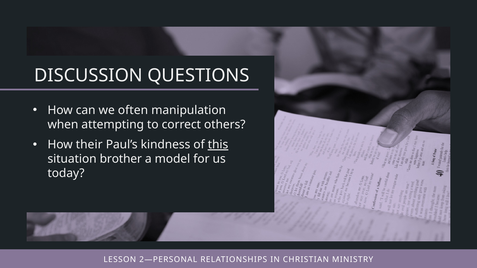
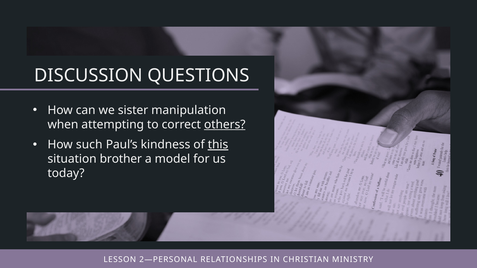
often: often -> sister (133, 110)
others underline: none -> present (225, 125)
their: their -> such (89, 145)
